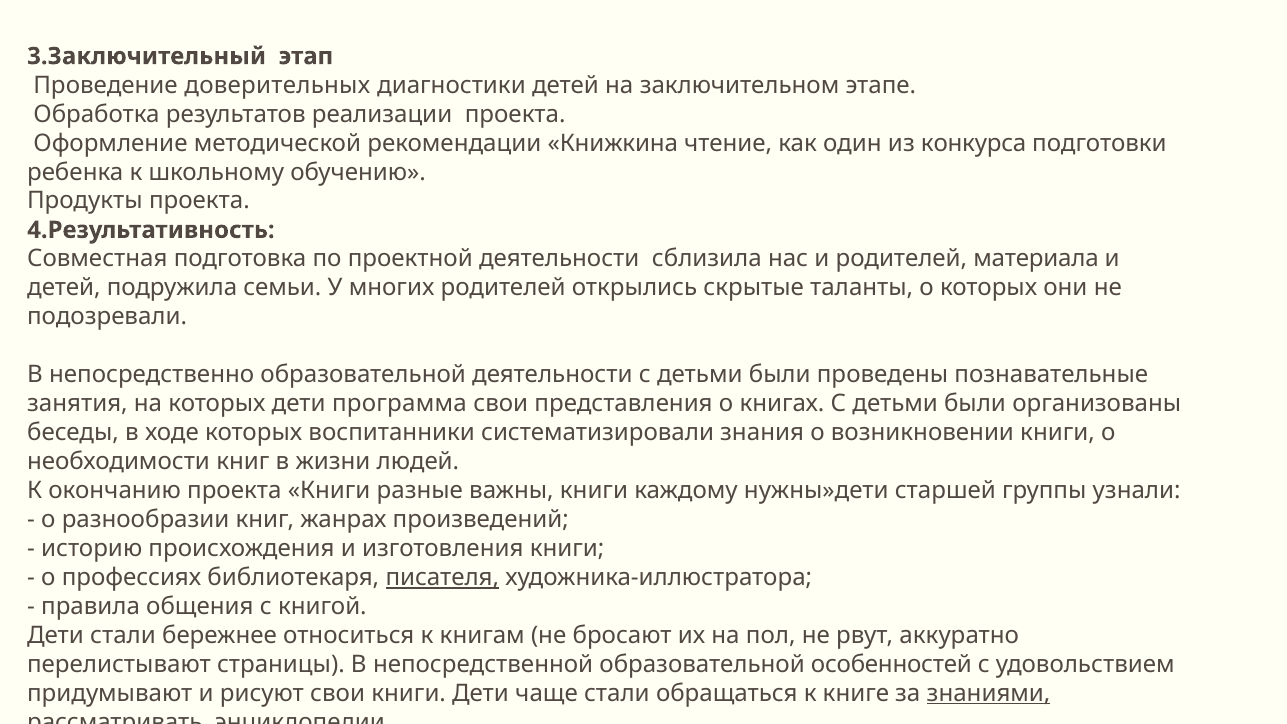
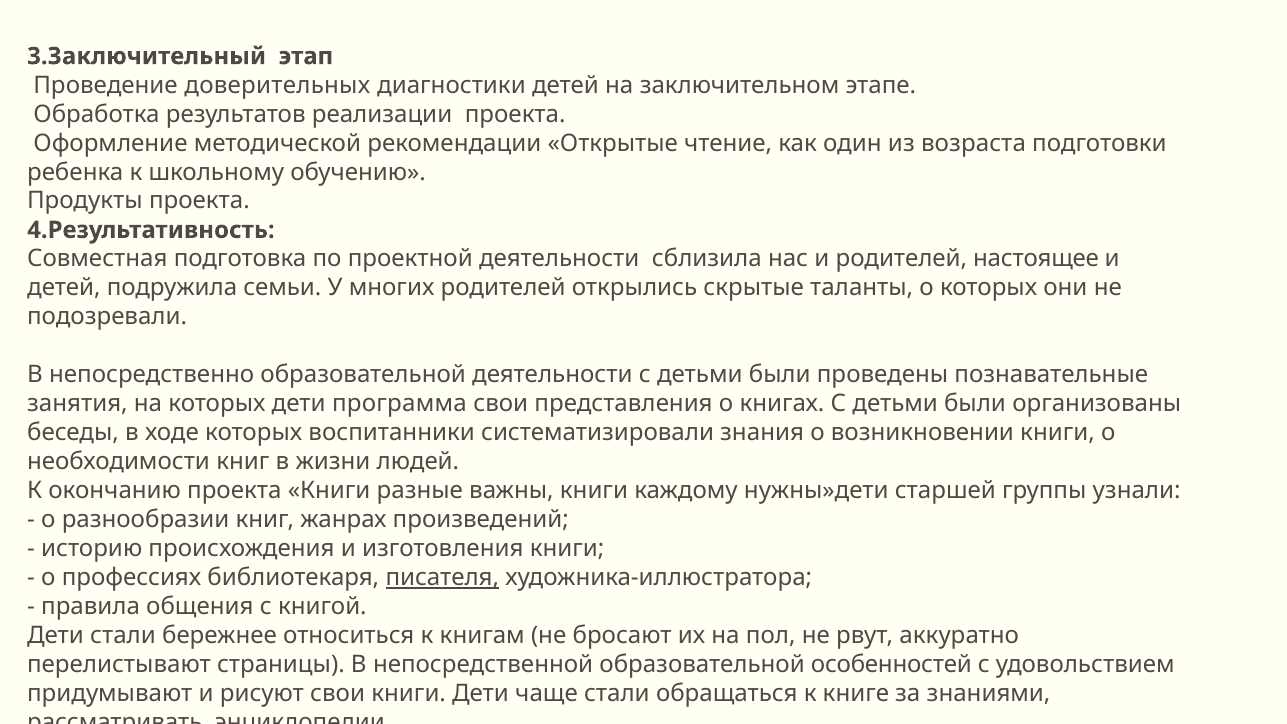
Книжкина: Книжкина -> Открытые (613, 143)
конкурса: конкурса -> возраста (973, 143)
материала: материала -> настоящее (1036, 259)
знаниями underline: present -> none (989, 693)
